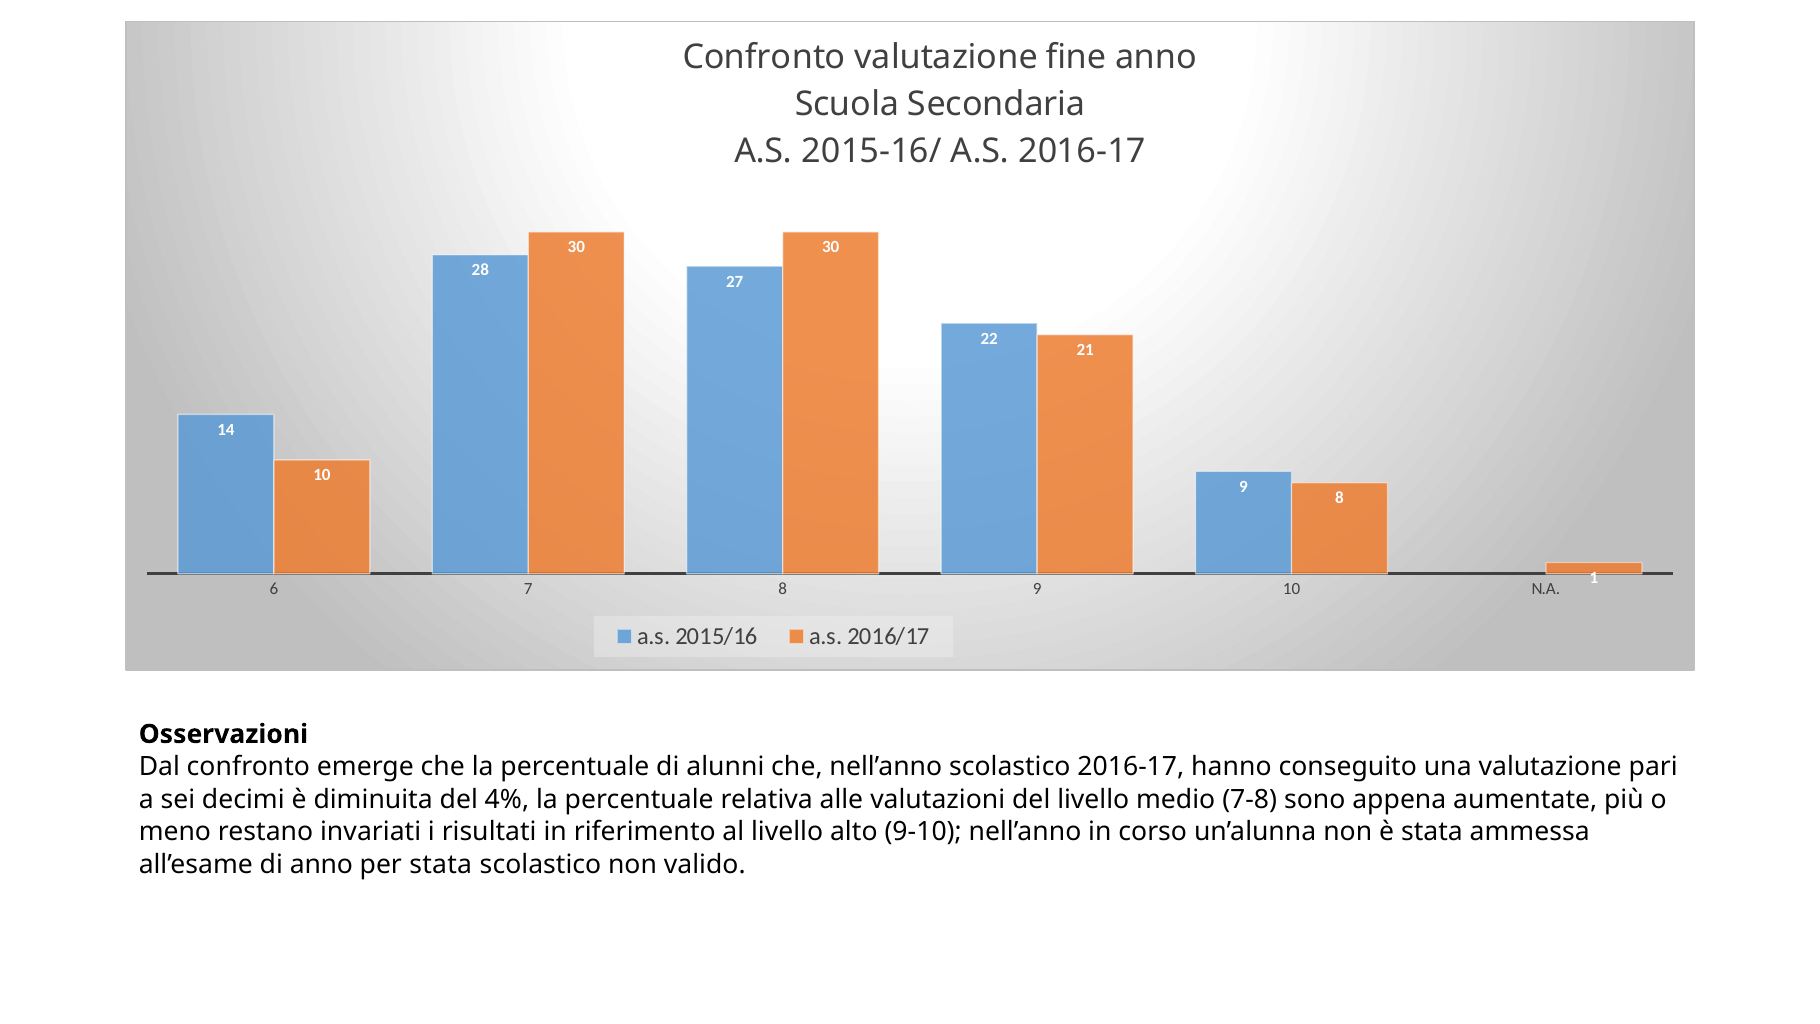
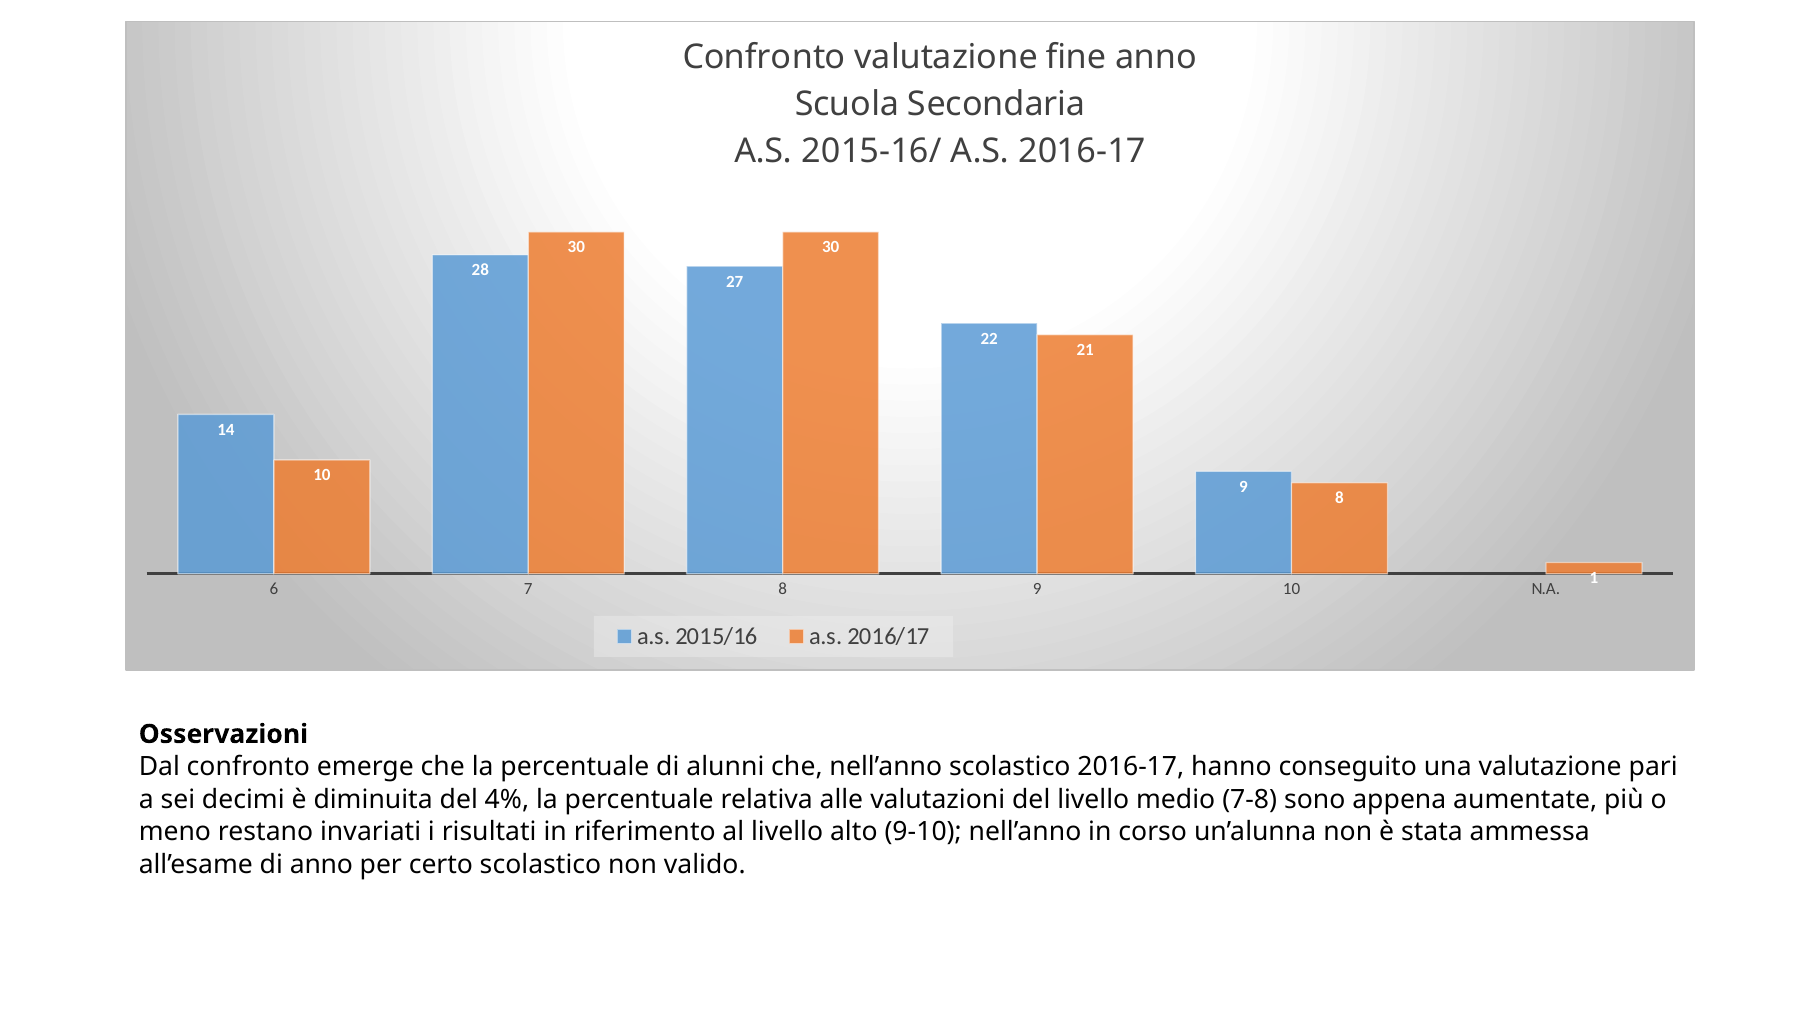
per stata: stata -> certo (441, 864)
